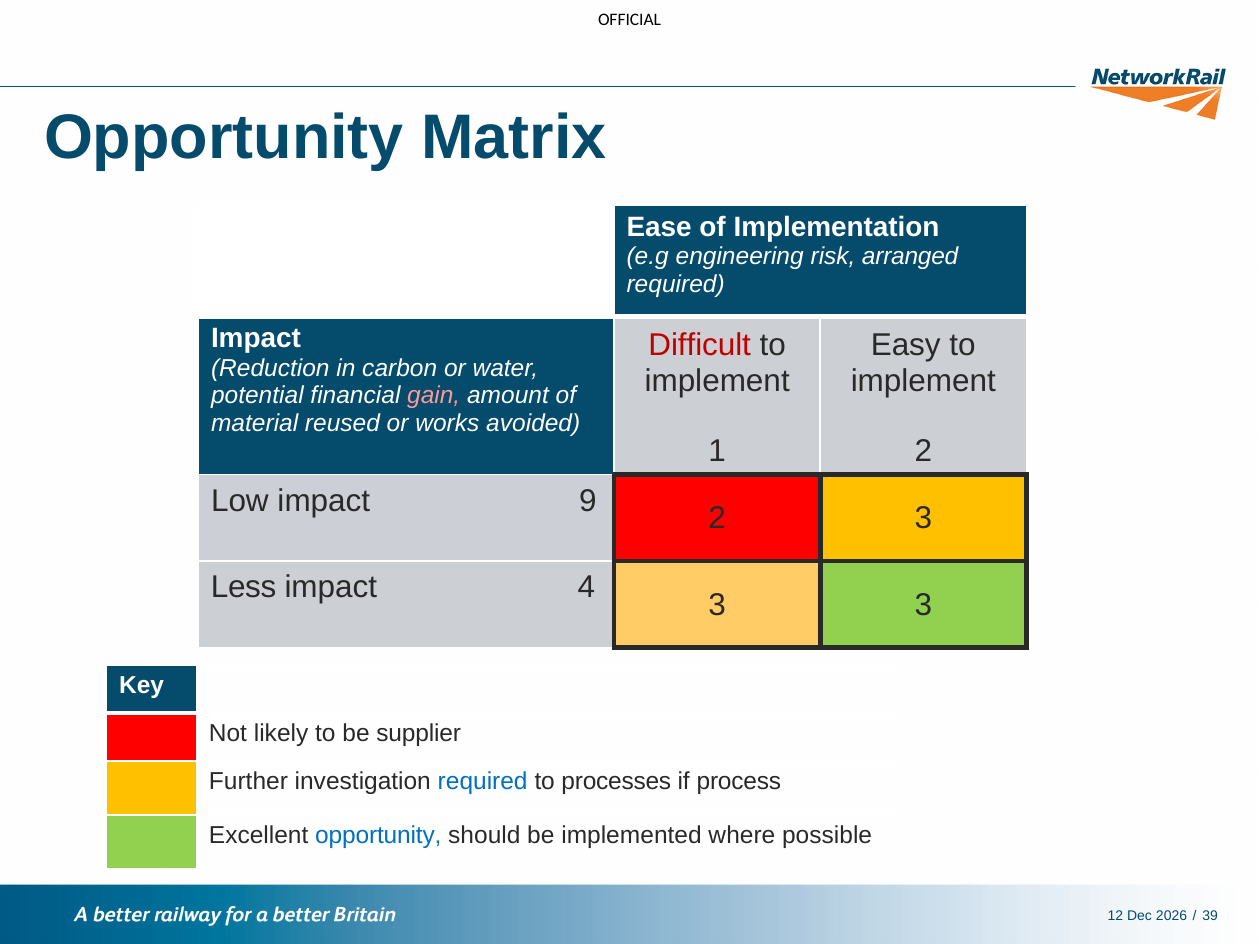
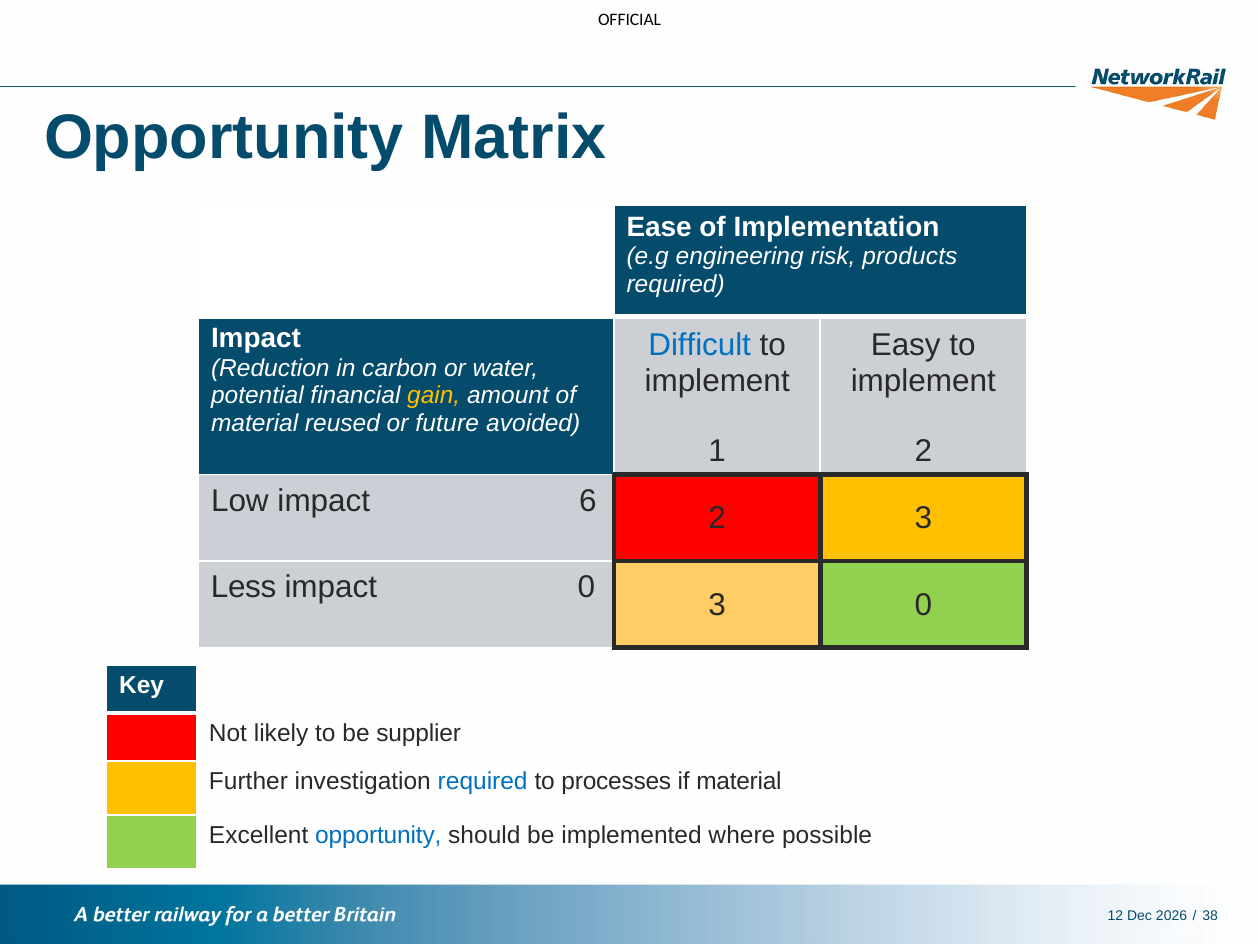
arranged: arranged -> products (910, 257)
Difficult colour: red -> blue (700, 346)
gain colour: pink -> yellow (434, 396)
works: works -> future (447, 423)
9: 9 -> 6 (588, 501)
impact 4: 4 -> 0 (586, 587)
3 3: 3 -> 0 (923, 605)
if process: process -> material (739, 782)
39: 39 -> 38 (1210, 916)
